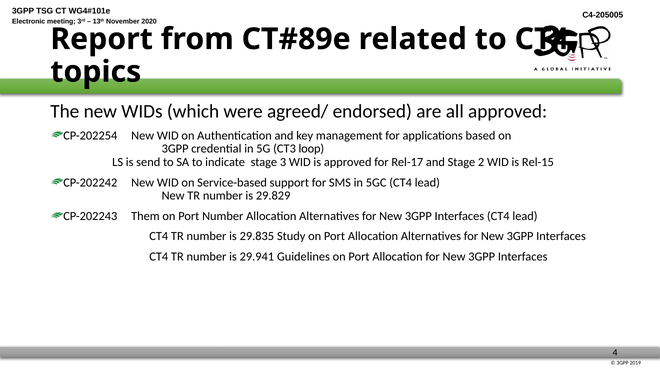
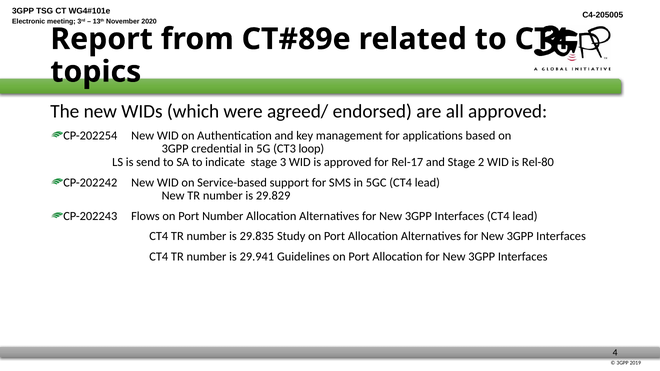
Rel-15: Rel-15 -> Rel-80 (538, 162)
Them: Them -> Flows (145, 216)
